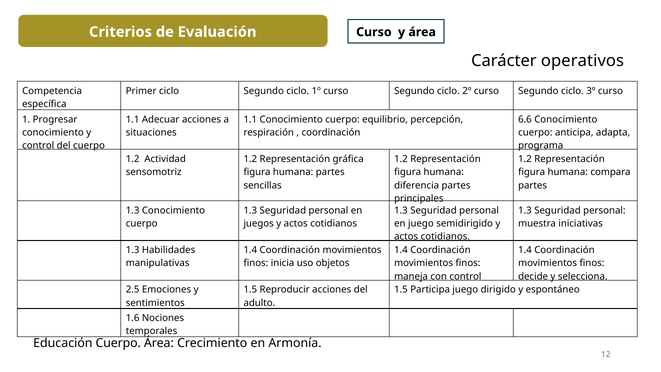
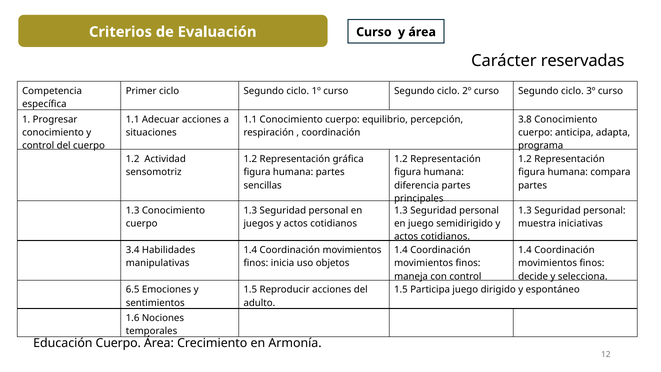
operativos: operativos -> reservadas (583, 61)
6.6: 6.6 -> 3.8 (525, 119)
1.3: 1.3 -> 3.4 (133, 250)
2.5: 2.5 -> 6.5 (133, 290)
